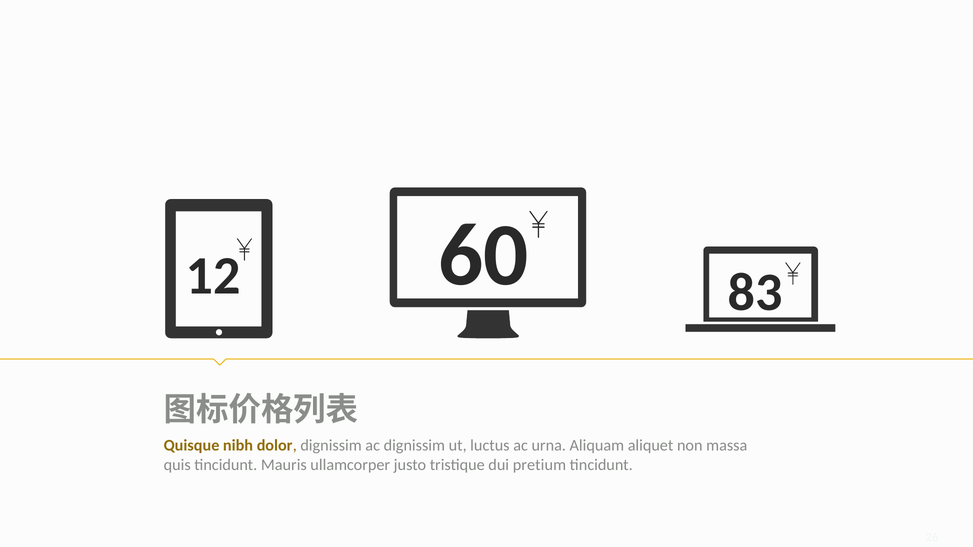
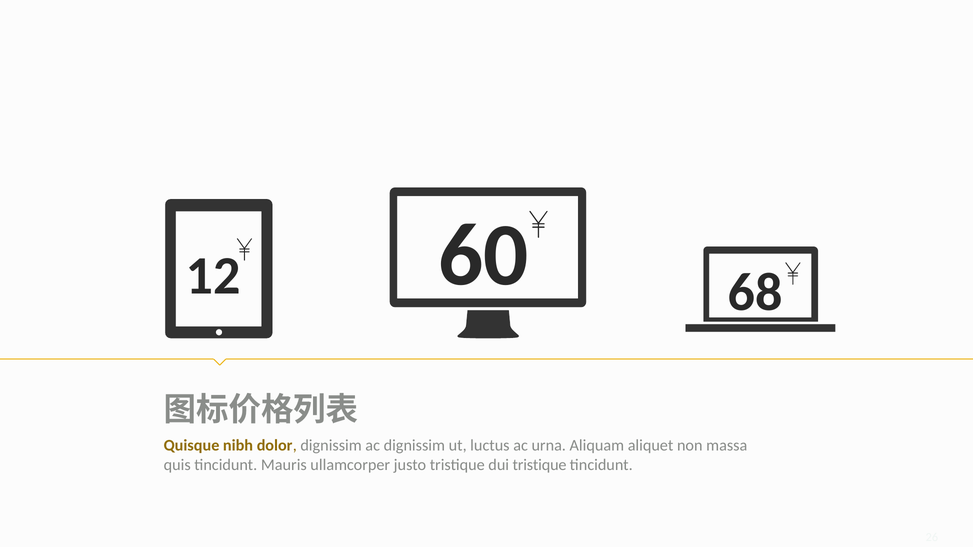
83: 83 -> 68 (755, 292)
dui pretium: pretium -> tristique (540, 465)
